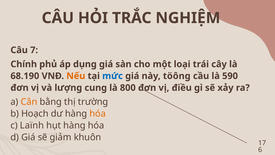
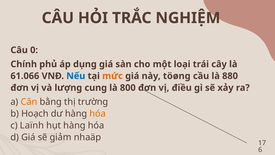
7: 7 -> 0 (34, 50)
68.190: 68.190 -> 61.066 (25, 76)
Nếu colour: orange -> blue (76, 76)
mức colour: blue -> orange (113, 76)
töông: töông -> töøng (177, 76)
590: 590 -> 880 (230, 76)
khuôn: khuôn -> nhaäp (88, 137)
